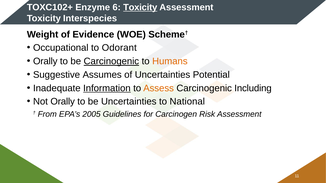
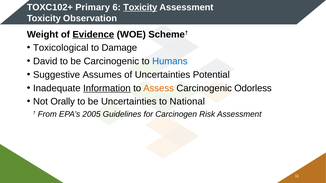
Enzyme: Enzyme -> Primary (93, 7)
Interspecies: Interspecies -> Observation (90, 18)
Evidence underline: none -> present (93, 34)
Occupational: Occupational -> Toxicological (61, 48)
Odorant: Odorant -> Damage (119, 48)
Orally: Orally -> David (45, 61)
Carcinogenic underline: present -> none (111, 61)
Humans colour: orange -> blue (170, 61)
Including: Including -> Odorless (253, 88)
